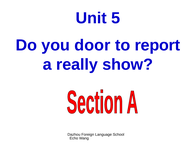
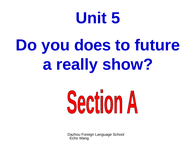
door: door -> does (93, 45)
report: report -> future (157, 45)
